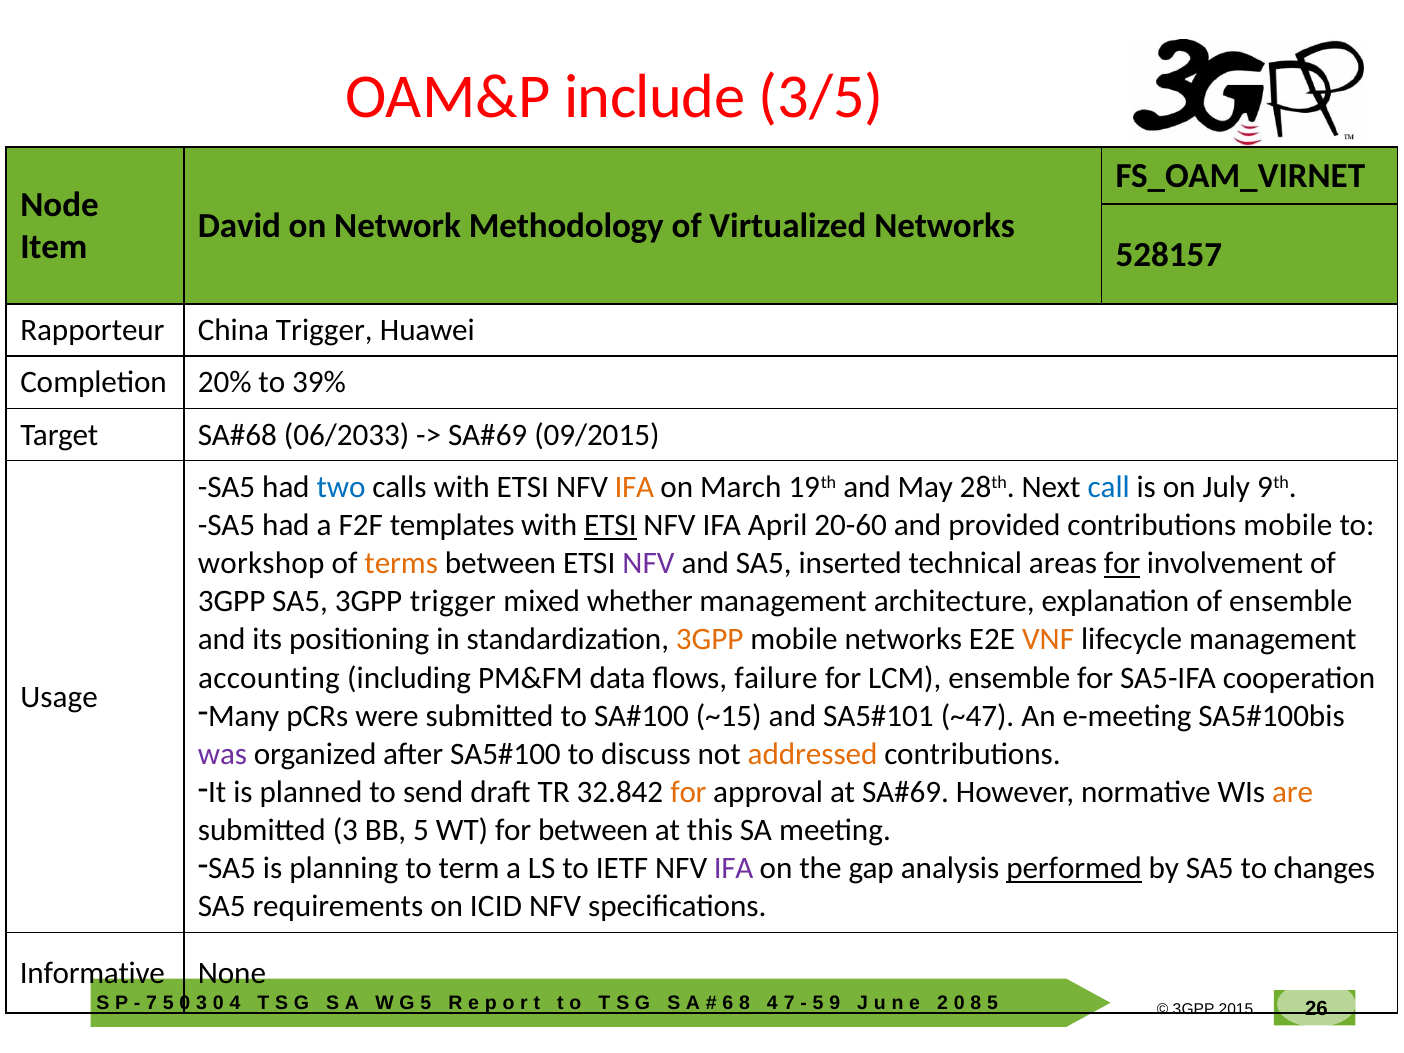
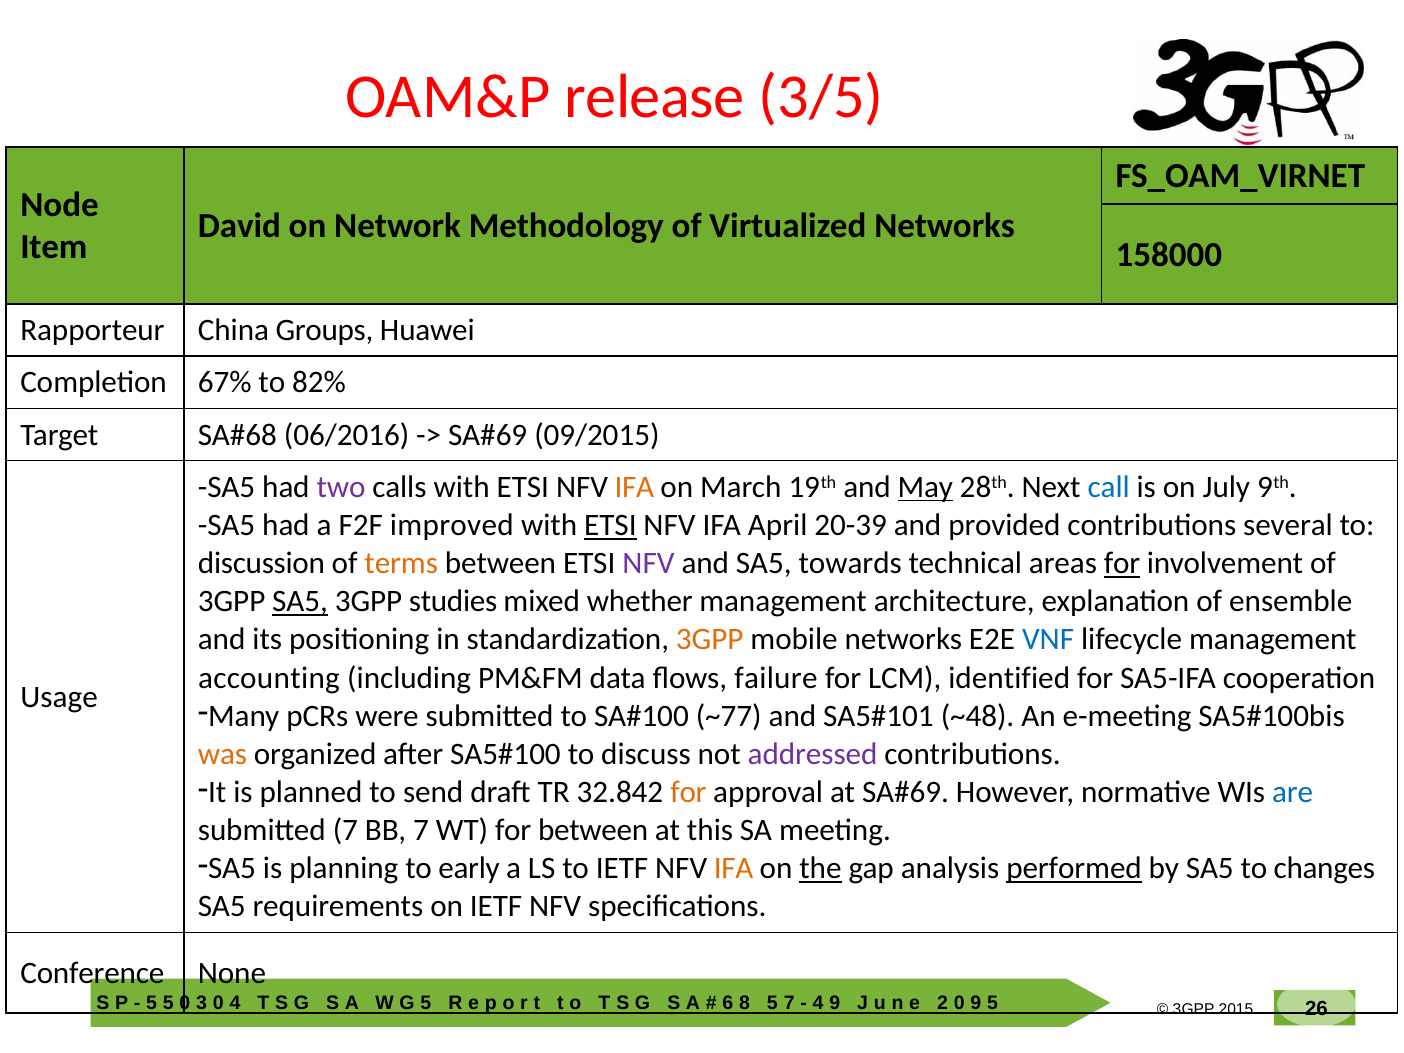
include: include -> release (655, 97)
528157: 528157 -> 158000 (1169, 254)
China Trigger: Trigger -> Groups (324, 330)
20%: 20% -> 67% (225, 383)
39%: 39% -> 82% (319, 383)
06/2033: 06/2033 -> 06/2016 (347, 435)
two colour: blue -> purple (341, 487)
May underline: none -> present (925, 487)
templates: templates -> improved (452, 525)
20-60: 20-60 -> 20-39 (851, 525)
contributions mobile: mobile -> several (1288, 525)
workshop: workshop -> discussion (261, 563)
inserted: inserted -> towards (850, 563)
SA5 underline: none -> present (300, 602)
3GPP trigger: trigger -> studies (453, 602)
VNF colour: orange -> blue (1048, 640)
LCM ensemble: ensemble -> identified (1009, 678)
~15: ~15 -> ~77 (729, 716)
~47: ~47 -> ~48 (978, 716)
was colour: purple -> orange (222, 754)
addressed colour: orange -> purple (813, 754)
are colour: orange -> blue (1293, 792)
submitted 3: 3 -> 7 (345, 830)
BB 5: 5 -> 7 (421, 830)
term: term -> early (469, 868)
IFA colour: purple -> orange (734, 868)
the underline: none -> present (820, 868)
on ICID: ICID -> IETF (496, 907)
Informative: Informative -> Conference (92, 973)
7: 7 -> 5 (152, 1004)
4: 4 -> 5 (772, 1004)
5: 5 -> 4 (818, 1004)
8: 8 -> 9 (976, 1004)
